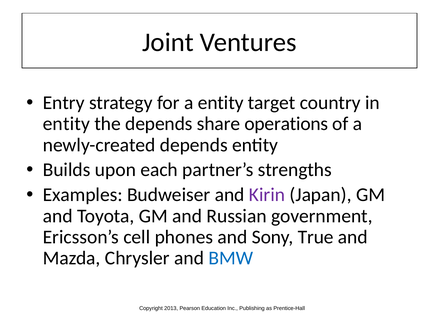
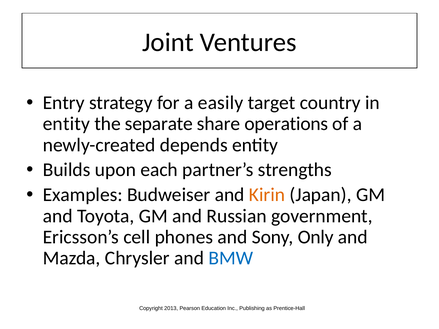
a entity: entity -> easily (221, 103)
the depends: depends -> separate (159, 124)
Kirin colour: purple -> orange (267, 195)
True: True -> Only (316, 237)
